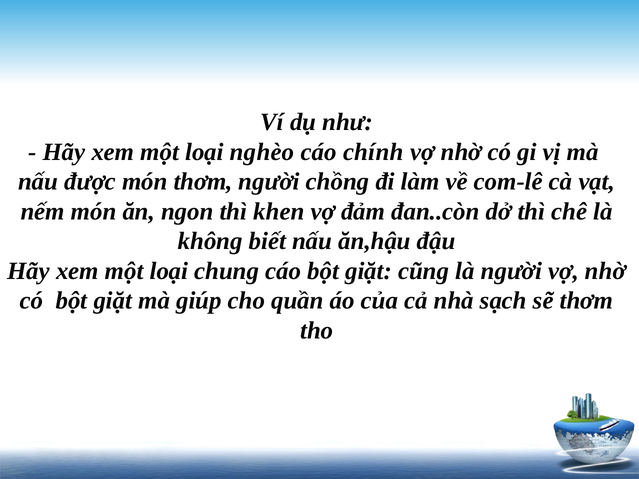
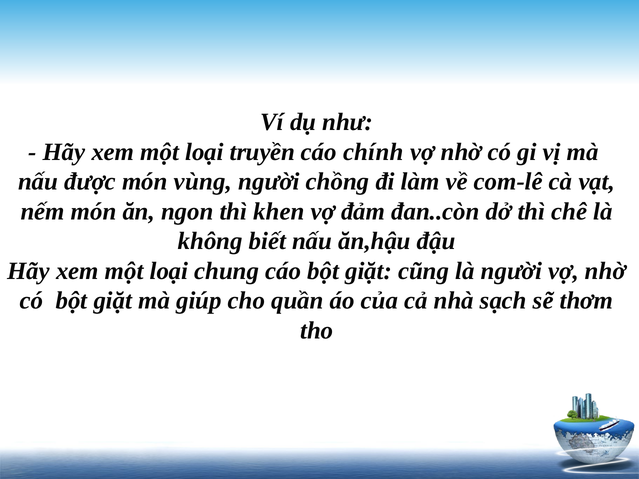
nghèo: nghèo -> truyền (262, 152)
món thơm: thơm -> vùng (203, 182)
